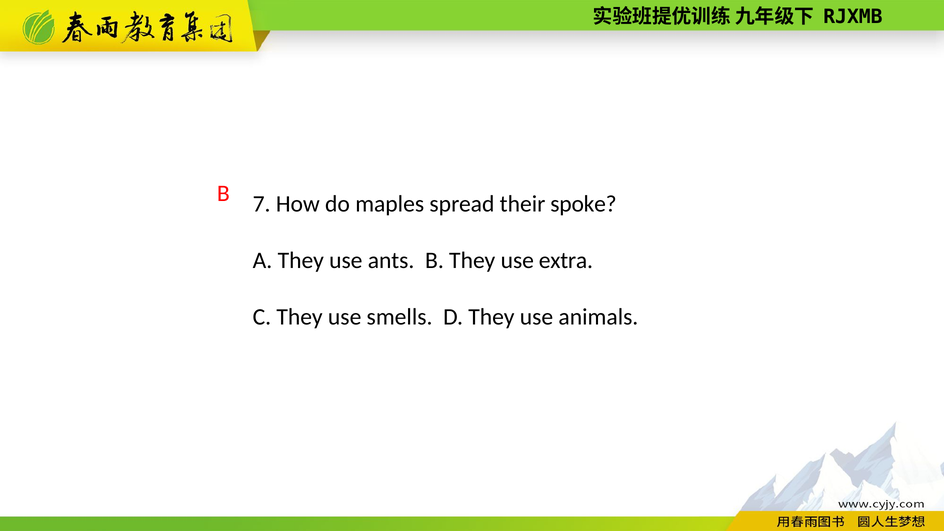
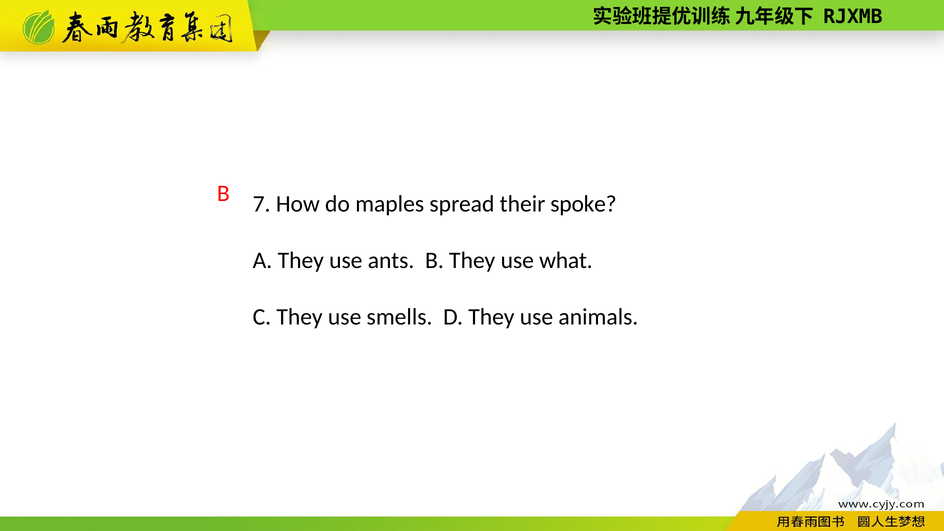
extra: extra -> what (566, 260)
